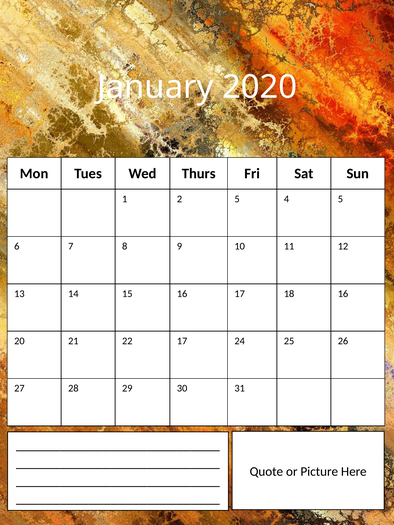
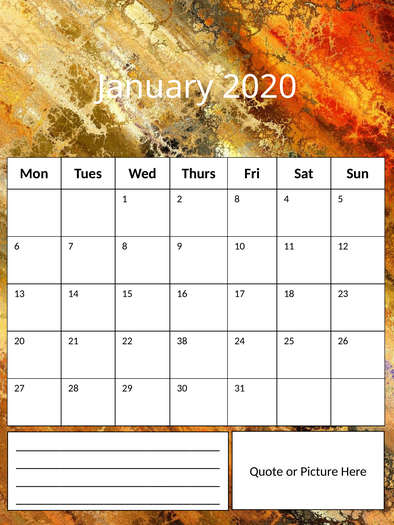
2 5: 5 -> 8 (237, 199)
18 16: 16 -> 23 (343, 294)
22 17: 17 -> 38 (182, 341)
